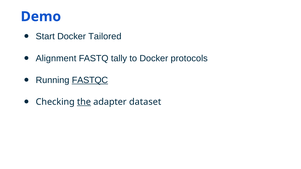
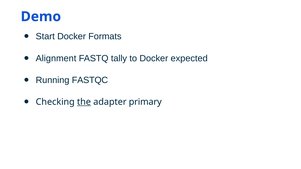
Tailored: Tailored -> Formats (105, 37)
protocols: protocols -> expected (189, 58)
FASTQC underline: present -> none (90, 80)
dataset: dataset -> primary (145, 102)
